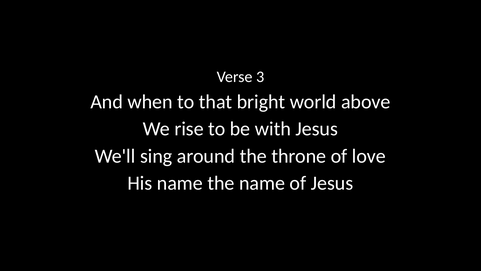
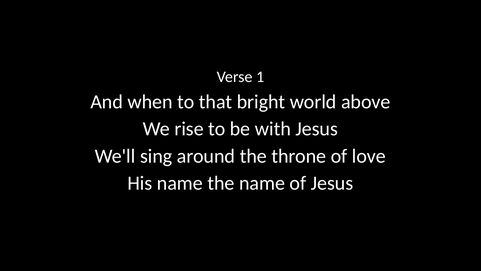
3: 3 -> 1 (260, 77)
